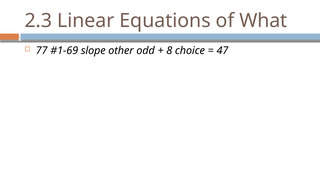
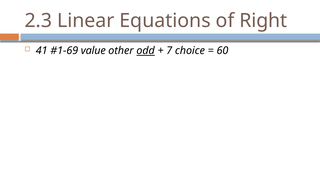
What: What -> Right (263, 21)
77: 77 -> 41 (42, 51)
slope: slope -> value (93, 51)
odd underline: none -> present (146, 51)
8: 8 -> 7 (169, 51)
47: 47 -> 60 (222, 51)
